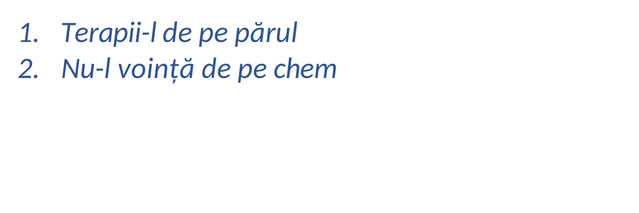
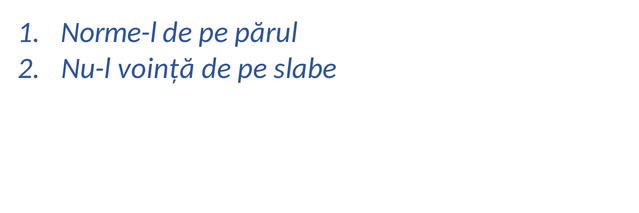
Terapii-l: Terapii-l -> Norme-l (109, 32)
chem: chem -> slabe (305, 68)
